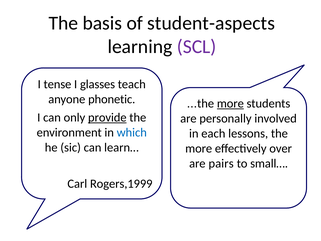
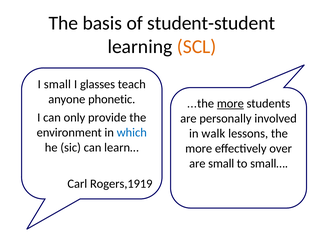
student-aspects: student-aspects -> student-student (211, 23)
SCL colour: purple -> orange (197, 47)
I tense: tense -> small (57, 84)
provide underline: present -> none (107, 117)
each: each -> walk (213, 133)
are pairs: pairs -> small (221, 163)
Rogers,1999: Rogers,1999 -> Rogers,1919 (121, 184)
